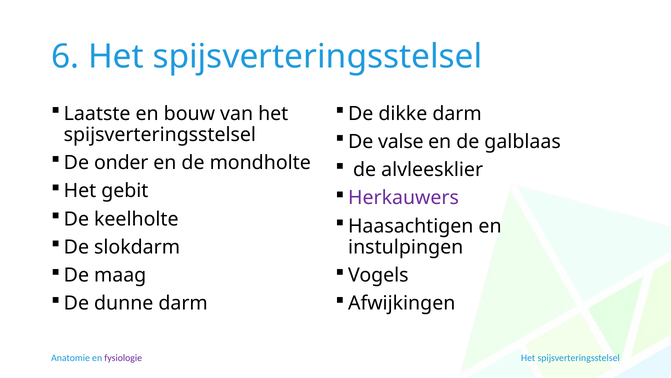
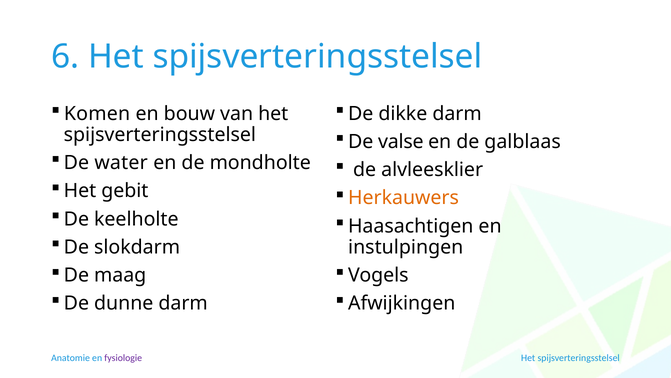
Laatste: Laatste -> Komen (97, 113)
onder: onder -> water (121, 163)
Herkauwers colour: purple -> orange (403, 198)
